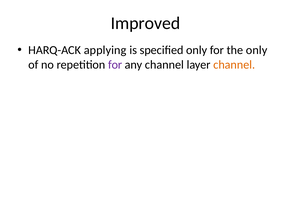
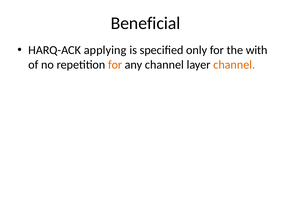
Improved: Improved -> Beneficial (145, 23)
the only: only -> with (257, 50)
for colour: purple -> orange (115, 64)
